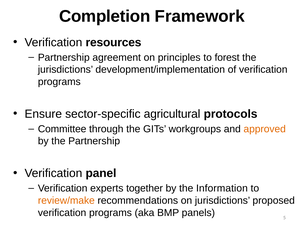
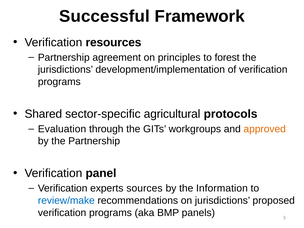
Completion: Completion -> Successful (105, 16)
Ensure: Ensure -> Shared (43, 114)
Committee: Committee -> Evaluation (62, 129)
together: together -> sources (144, 188)
review/make colour: orange -> blue (66, 201)
